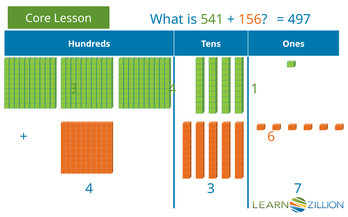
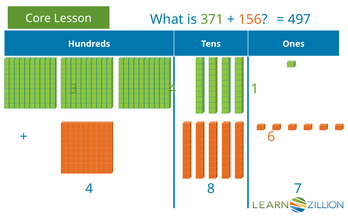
541: 541 -> 371 (212, 19)
4 3: 3 -> 8 (211, 189)
